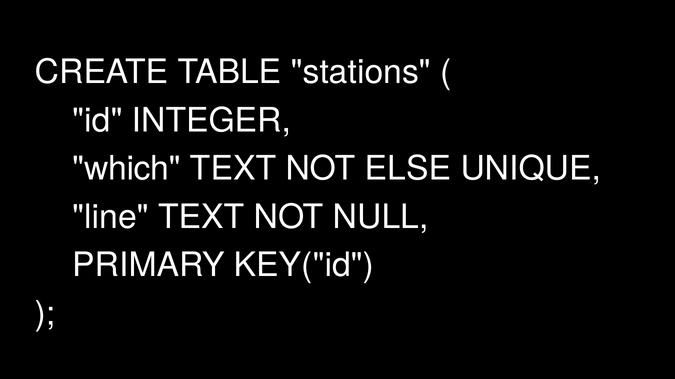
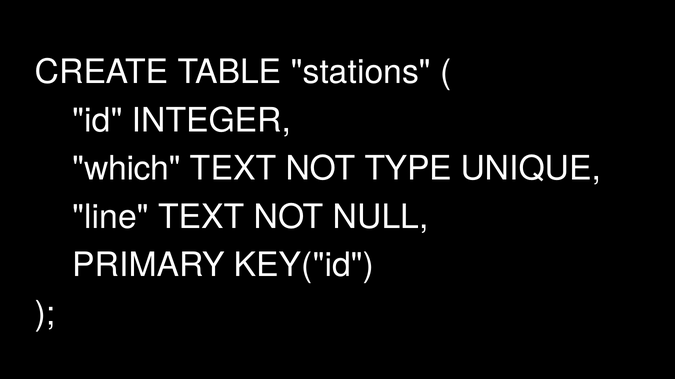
ELSE: ELSE -> TYPE (408, 169)
